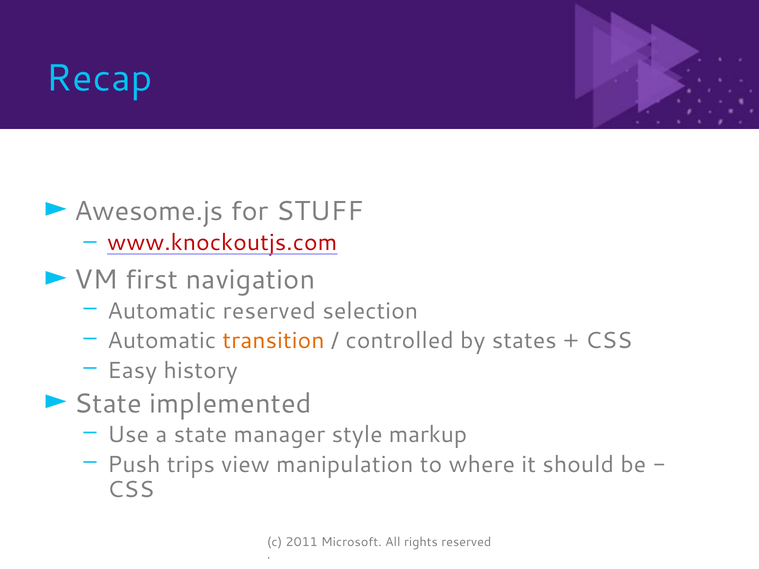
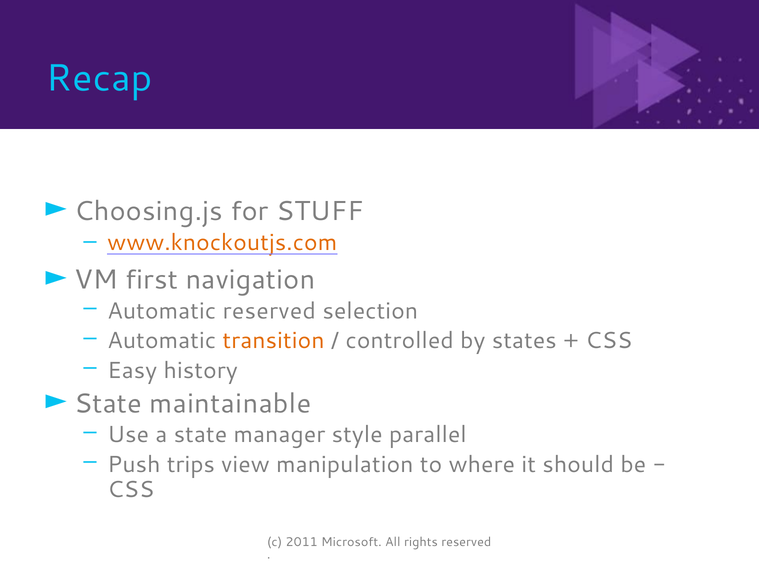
Awesome.js: Awesome.js -> Choosing.js (149, 211)
www.knockoutjs.com colour: red -> orange (222, 242)
implemented: implemented -> maintainable (230, 404)
markup: markup -> parallel (428, 435)
